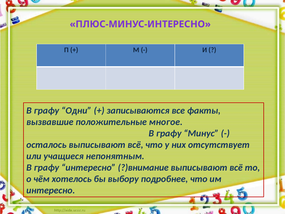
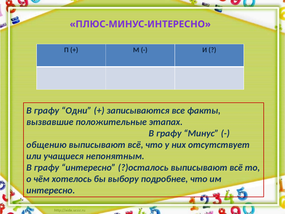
многое: многое -> этапах (166, 122)
осталось: осталось -> общению (46, 145)
?)внимание: ?)внимание -> ?)осталось (143, 167)
